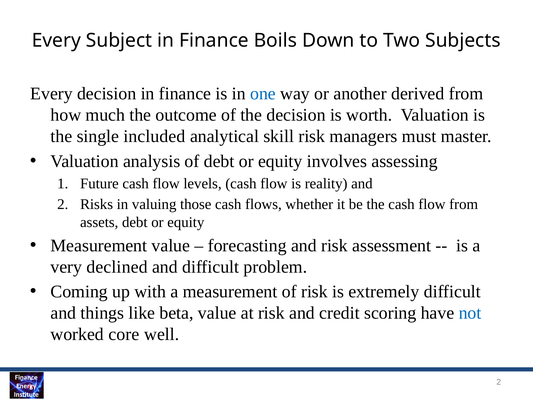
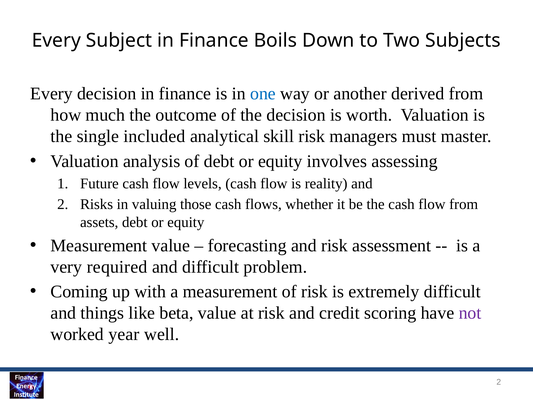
declined: declined -> required (117, 267)
not colour: blue -> purple (470, 313)
core: core -> year (124, 334)
